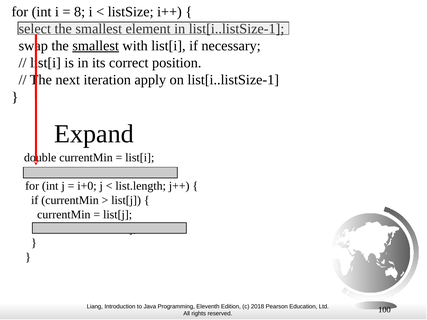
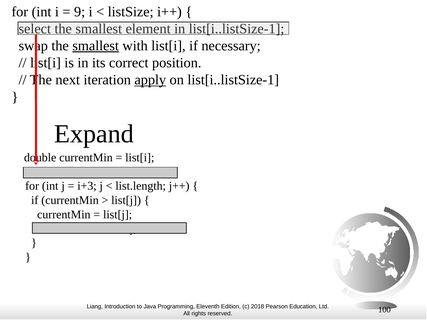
8: 8 -> 9 (80, 12)
apply underline: none -> present (150, 80)
i+0: i+0 -> i+3 (87, 186)
